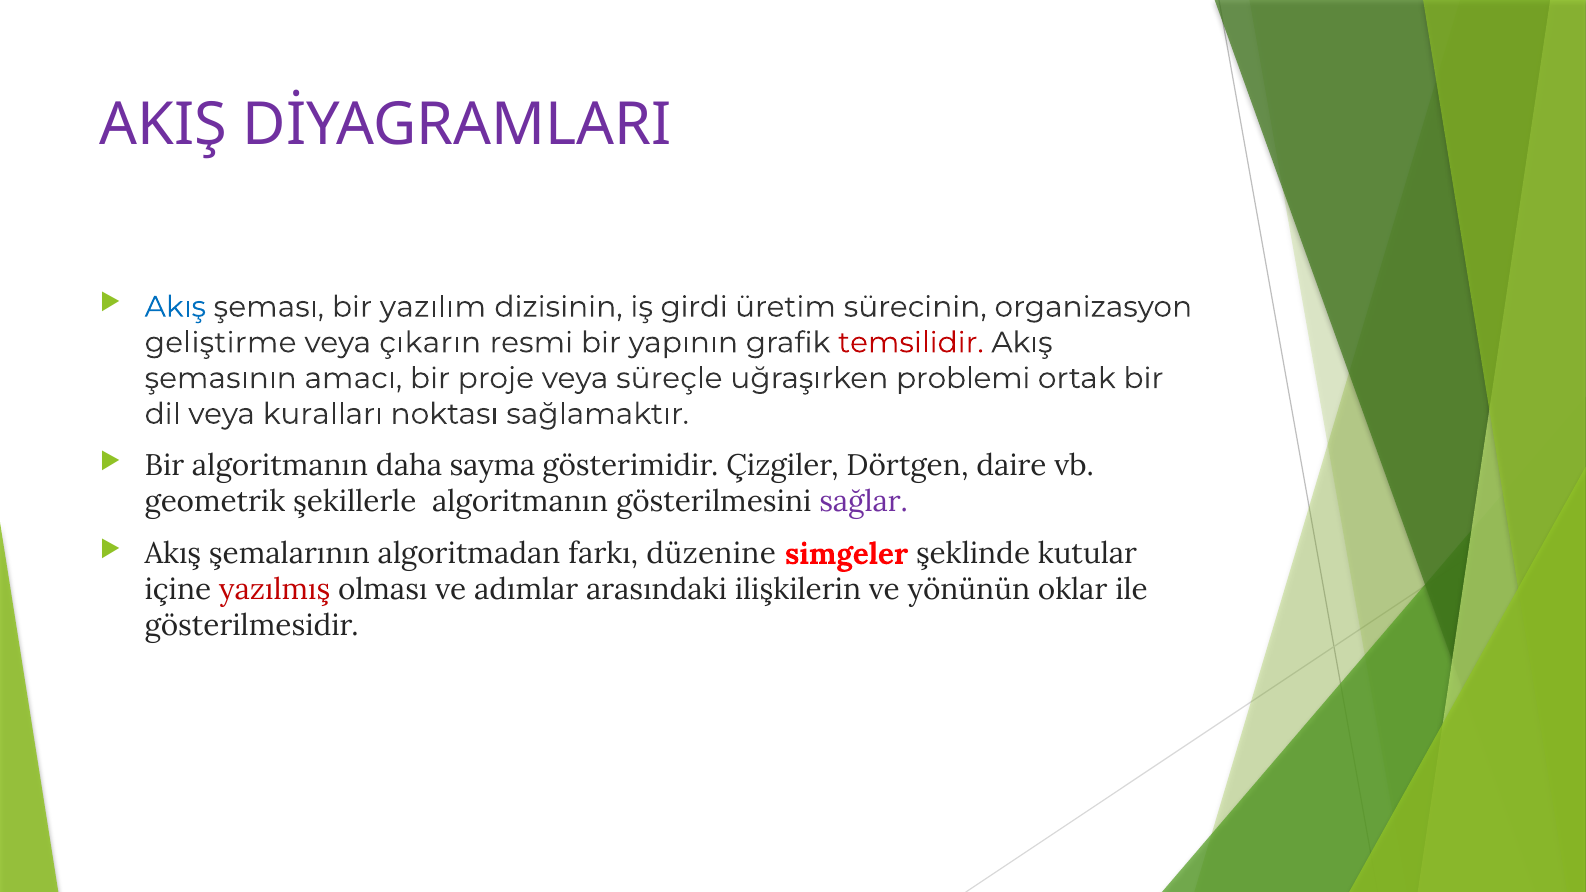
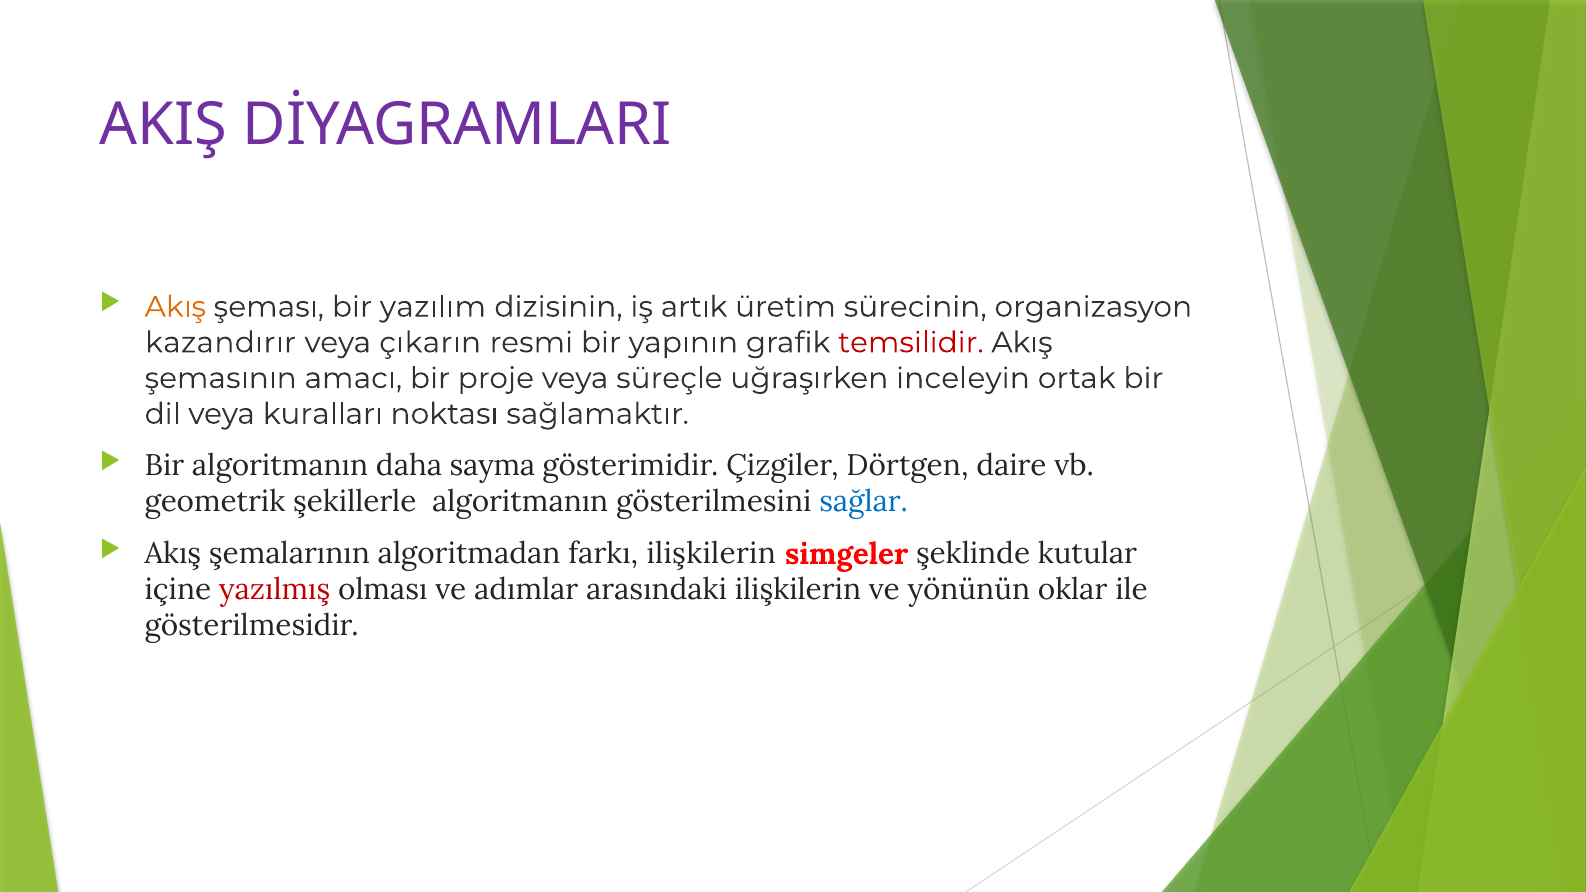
Akış colour: blue -> orange (175, 307)
girdi: girdi -> artık (694, 307)
geliştirme: geliştirme -> kazandırır (221, 343)
problemi: problemi -> inceleyin (963, 378)
sağlar colour: purple -> blue (864, 502)
farkı düzenine: düzenine -> ilişkilerin (711, 554)
